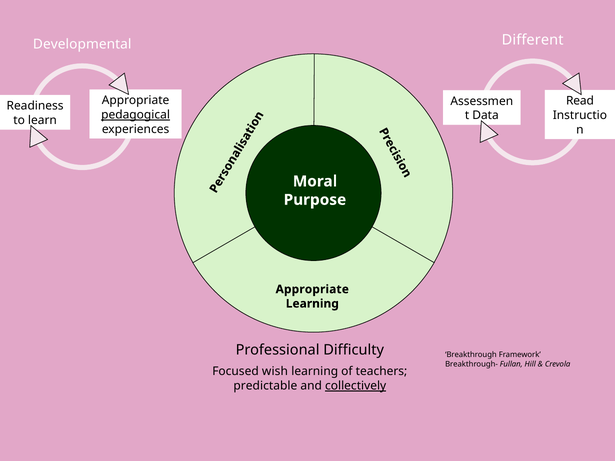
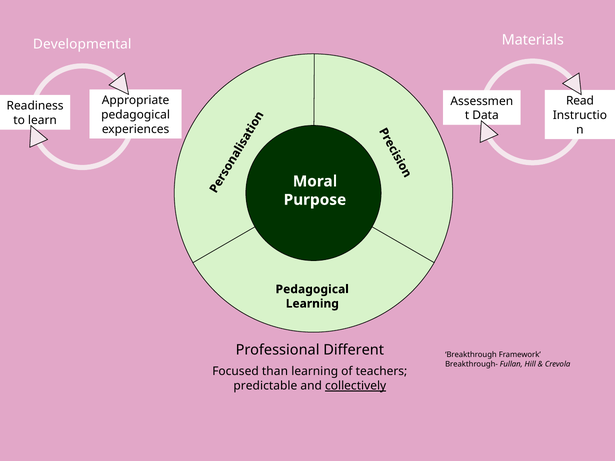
Different: Different -> Materials (533, 40)
pedagogical underline: present -> none (136, 115)
Appropriate: Appropriate -> Pedagogical (312, 289)
Difficulty: Difficulty -> Different (354, 350)
wish: wish -> than (275, 372)
